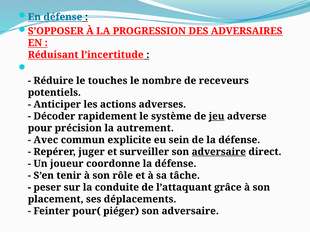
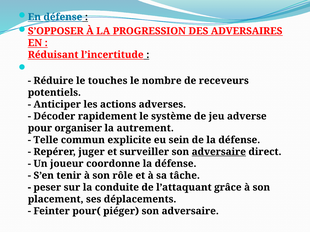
jeu underline: present -> none (217, 116)
précision: précision -> organiser (78, 128)
Avec: Avec -> Telle (46, 140)
